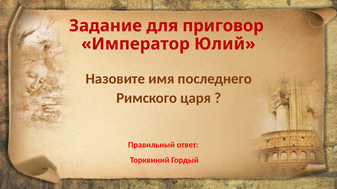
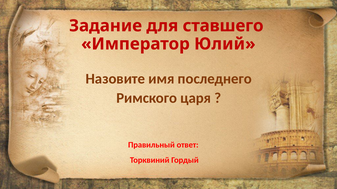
приговор: приговор -> ставшего (223, 26)
